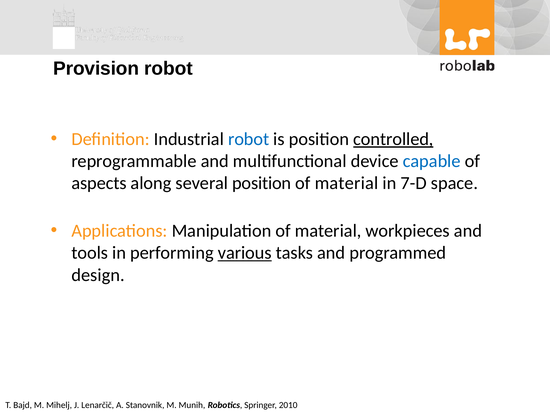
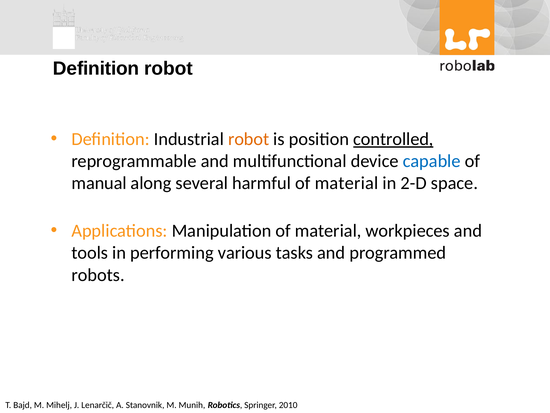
Provision: Provision -> Definition (96, 68)
robot colour: blue -> orange (249, 139)
aspects: aspects -> manual (99, 183)
several position: position -> harmful (262, 183)
7-D: 7-D -> 2-D (414, 183)
various underline: present -> none (245, 253)
design: design -> robots (98, 275)
